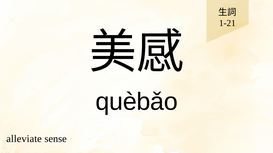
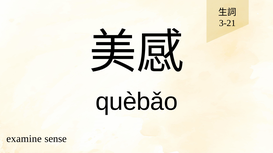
1-21: 1-21 -> 3-21 (227, 23)
alleviate: alleviate -> examine (24, 139)
